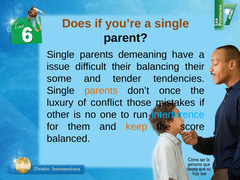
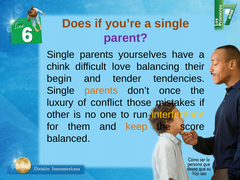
parent colour: black -> purple (126, 38)
demeaning: demeaning -> yourselves (143, 55)
issue: issue -> chink (58, 67)
difficult their: their -> love (121, 67)
some: some -> begin (59, 79)
interference colour: light blue -> yellow (178, 115)
